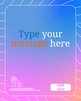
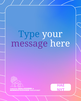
message colour: orange -> purple (29, 44)
